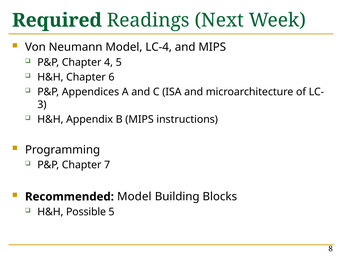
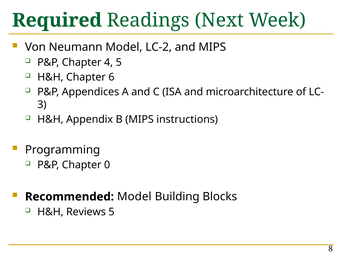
LC-4: LC-4 -> LC-2 (159, 47)
7: 7 -> 0 (107, 165)
Possible: Possible -> Reviews (86, 212)
